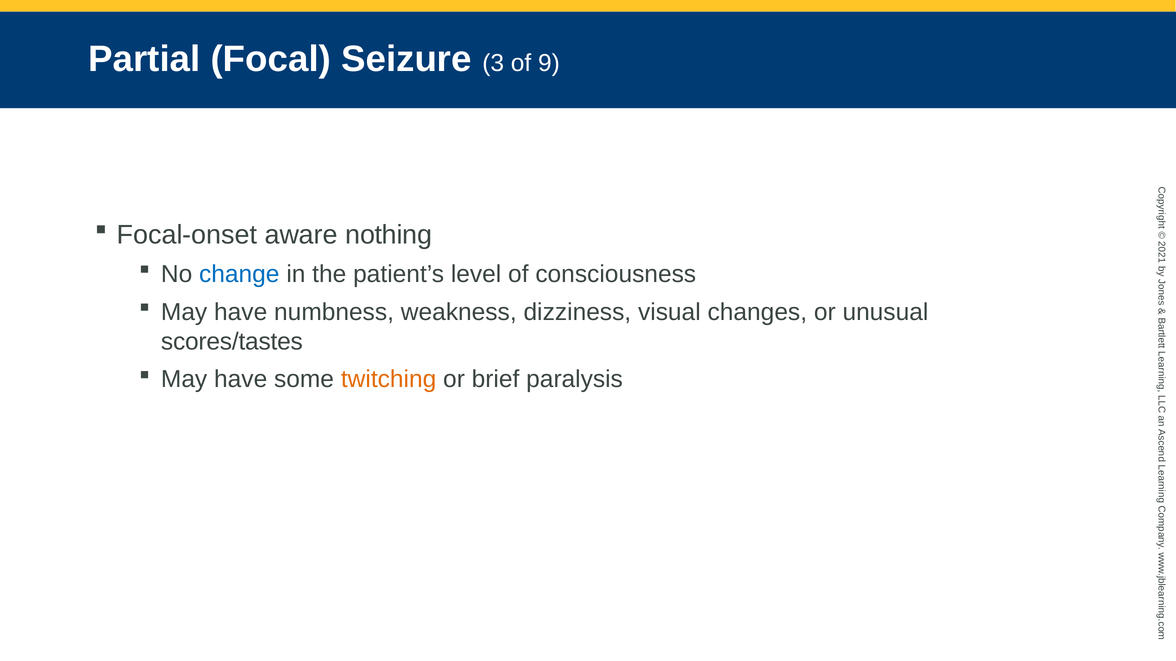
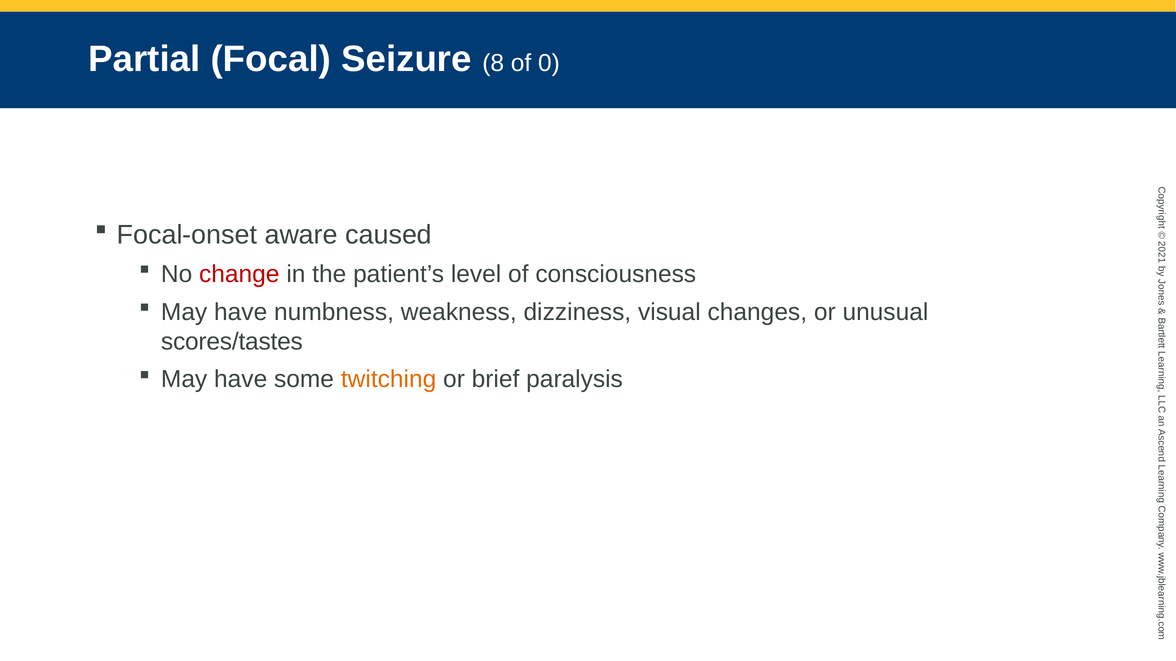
3: 3 -> 8 (493, 63)
of 9: 9 -> 0 (549, 63)
nothing: nothing -> caused (389, 235)
change colour: blue -> red (239, 274)
